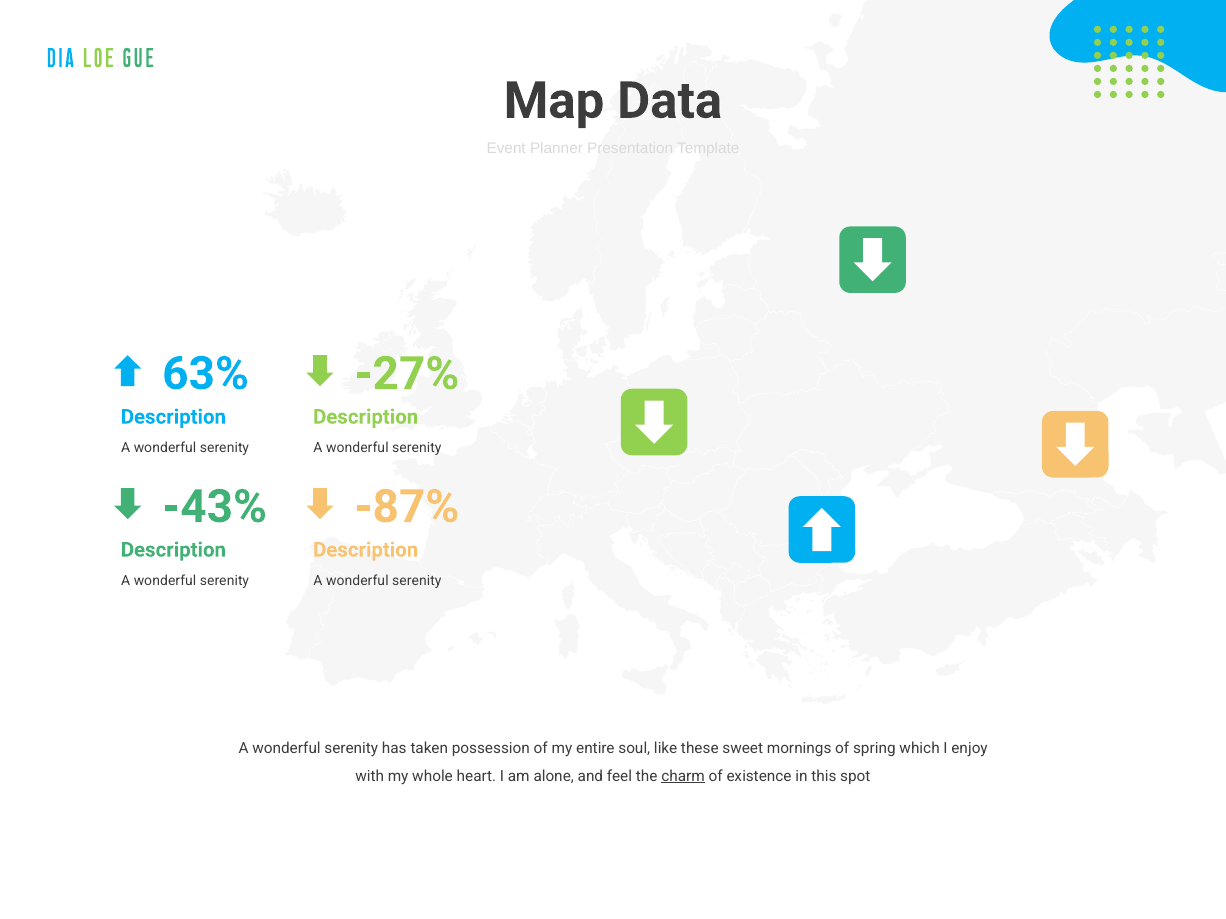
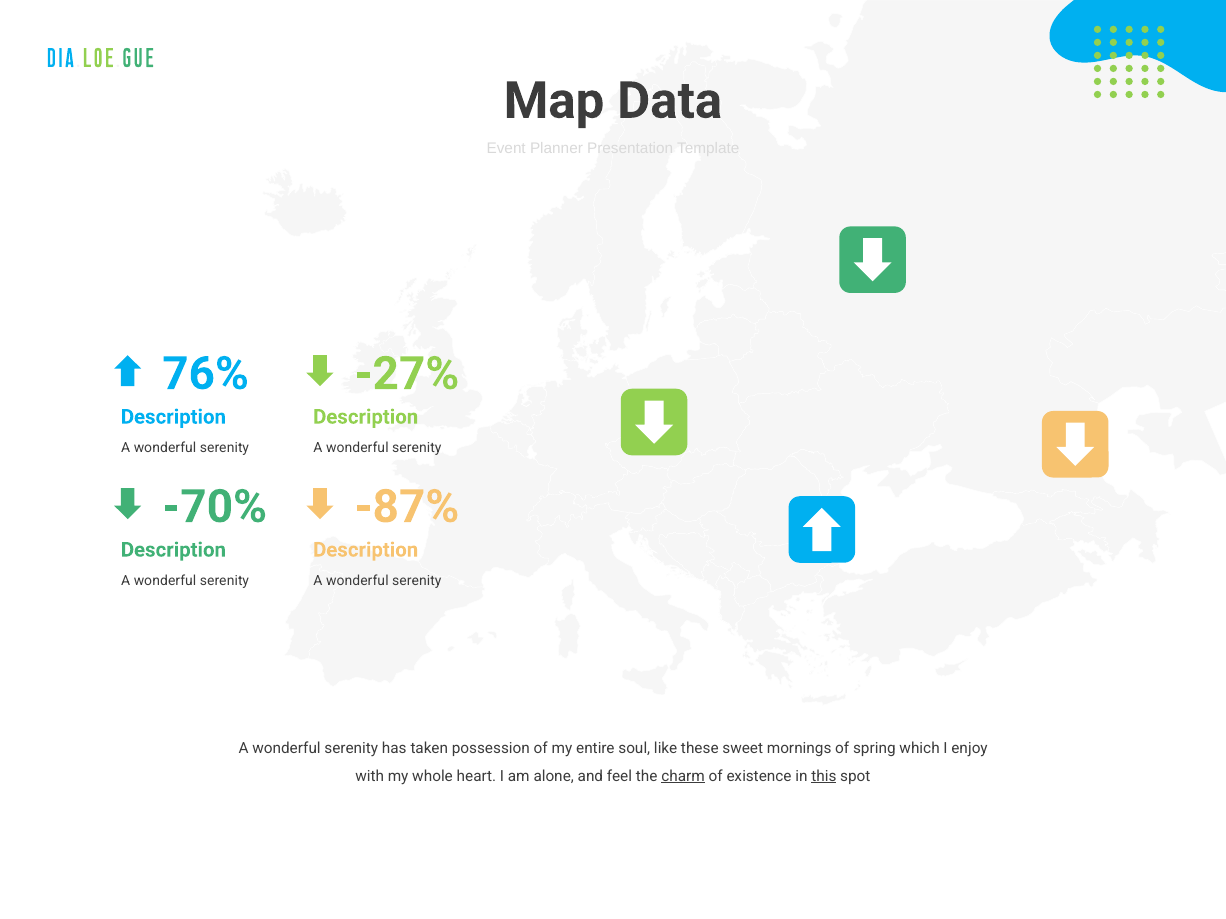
63%: 63% -> 76% (206, 374)
-43%: -43% -> -70% (215, 507)
this underline: none -> present (824, 777)
